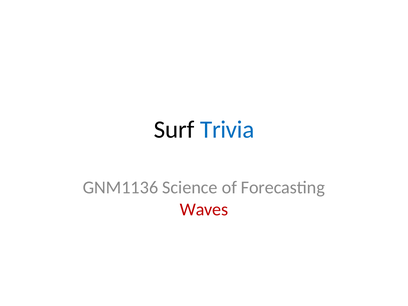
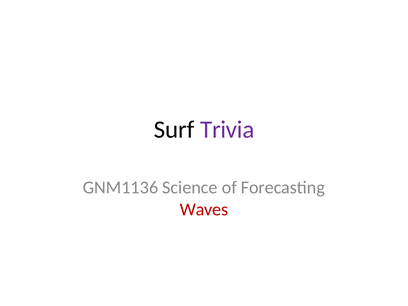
Trivia colour: blue -> purple (227, 130)
